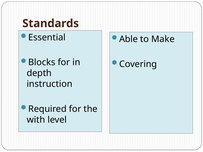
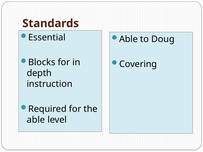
Make: Make -> Doug (163, 39)
with: with -> able (36, 120)
